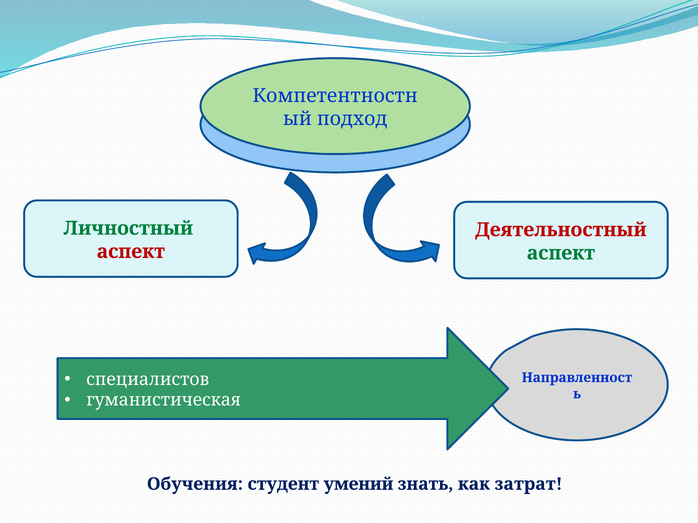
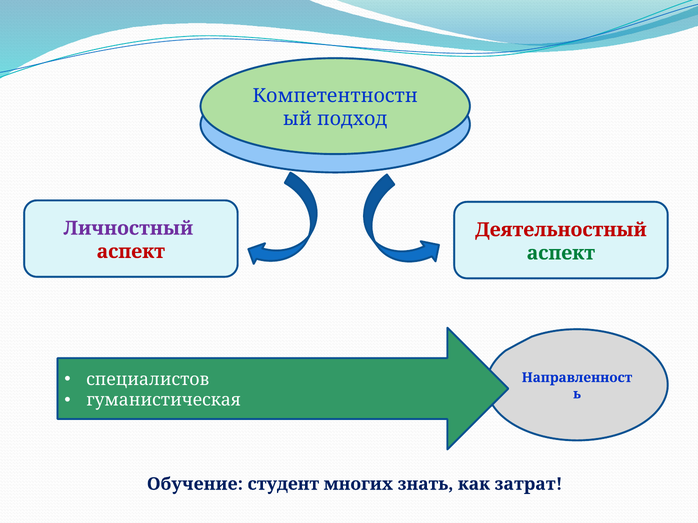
Личностный colour: green -> purple (128, 229)
Обучения: Обучения -> Обучение (195, 484)
умений: умений -> многих (358, 484)
